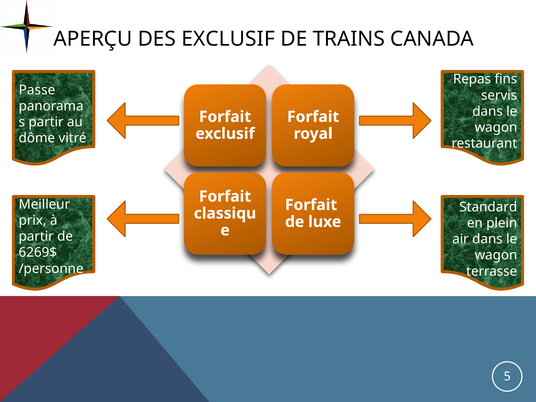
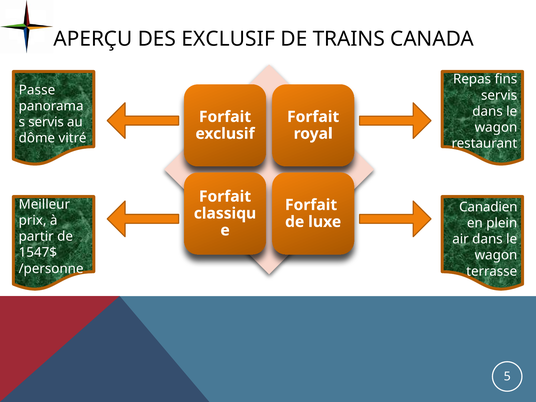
partir: partir -> servis (46, 122)
Standard: Standard -> Canadien (488, 207)
6269$: 6269$ -> 1547$ (38, 252)
